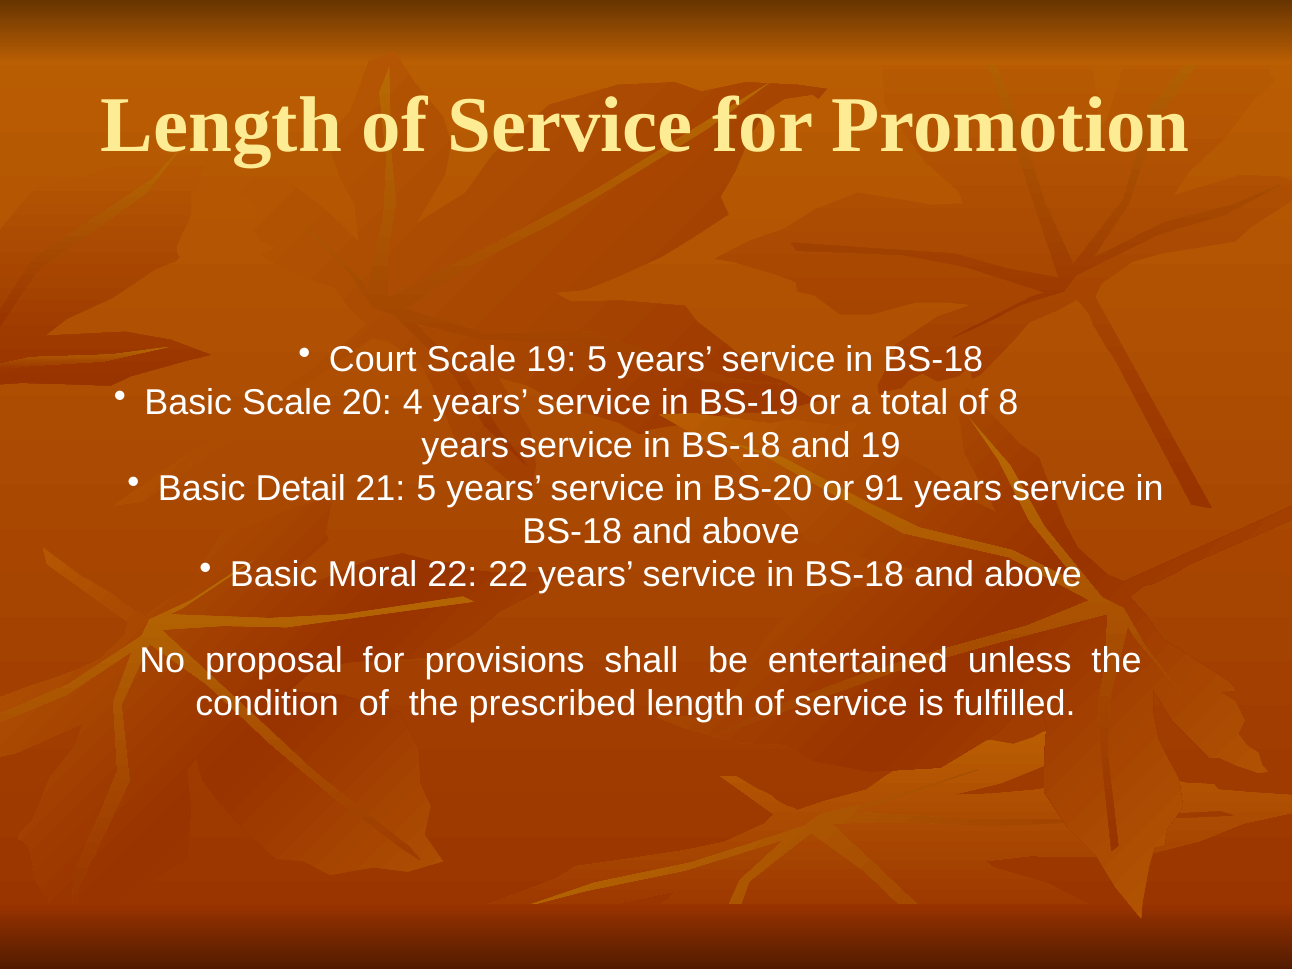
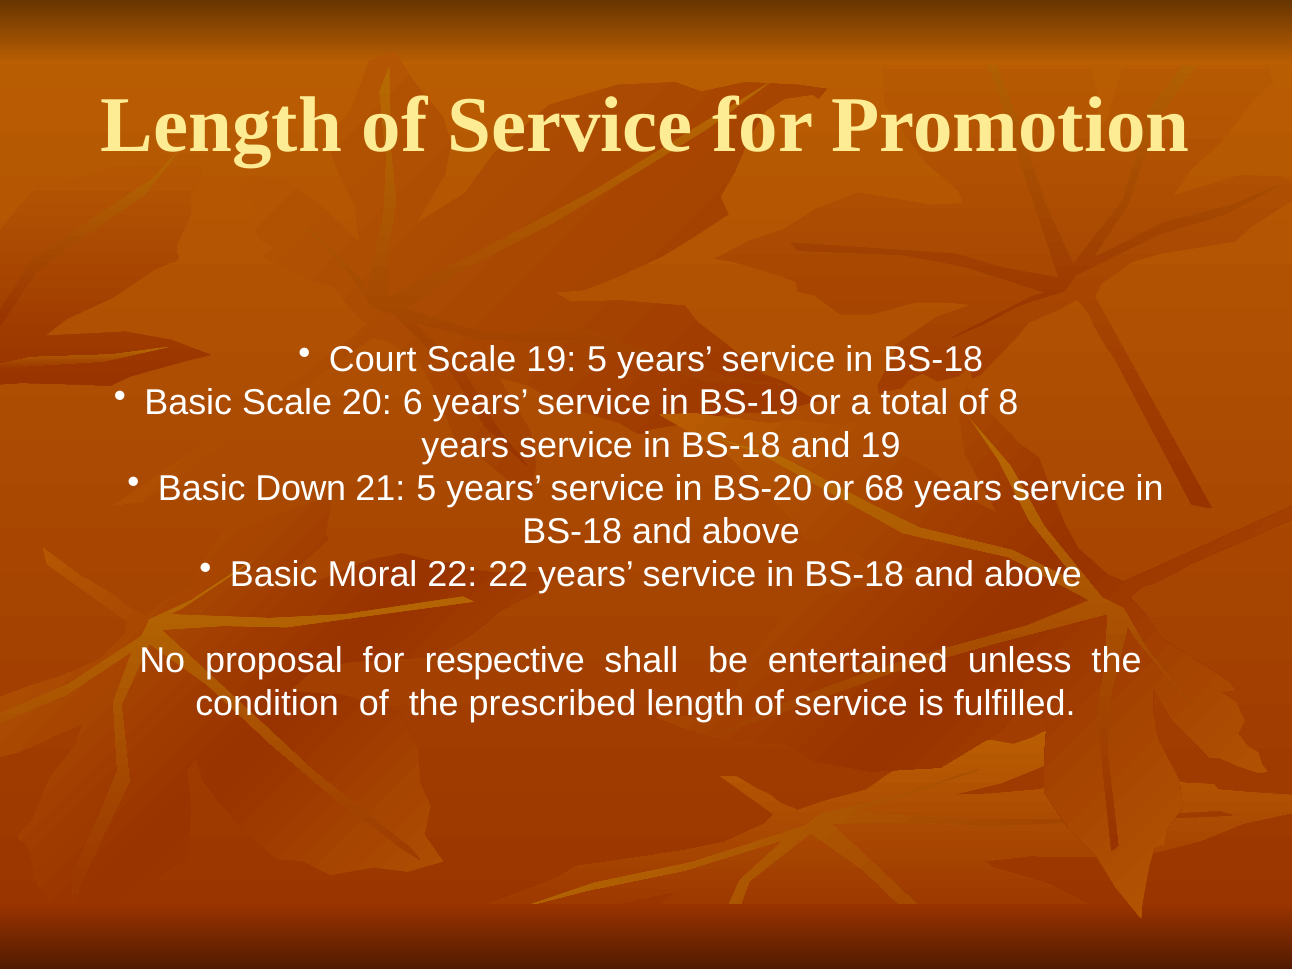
4: 4 -> 6 (413, 402)
Detail: Detail -> Down (301, 489)
91: 91 -> 68 (884, 489)
provisions: provisions -> respective (505, 661)
